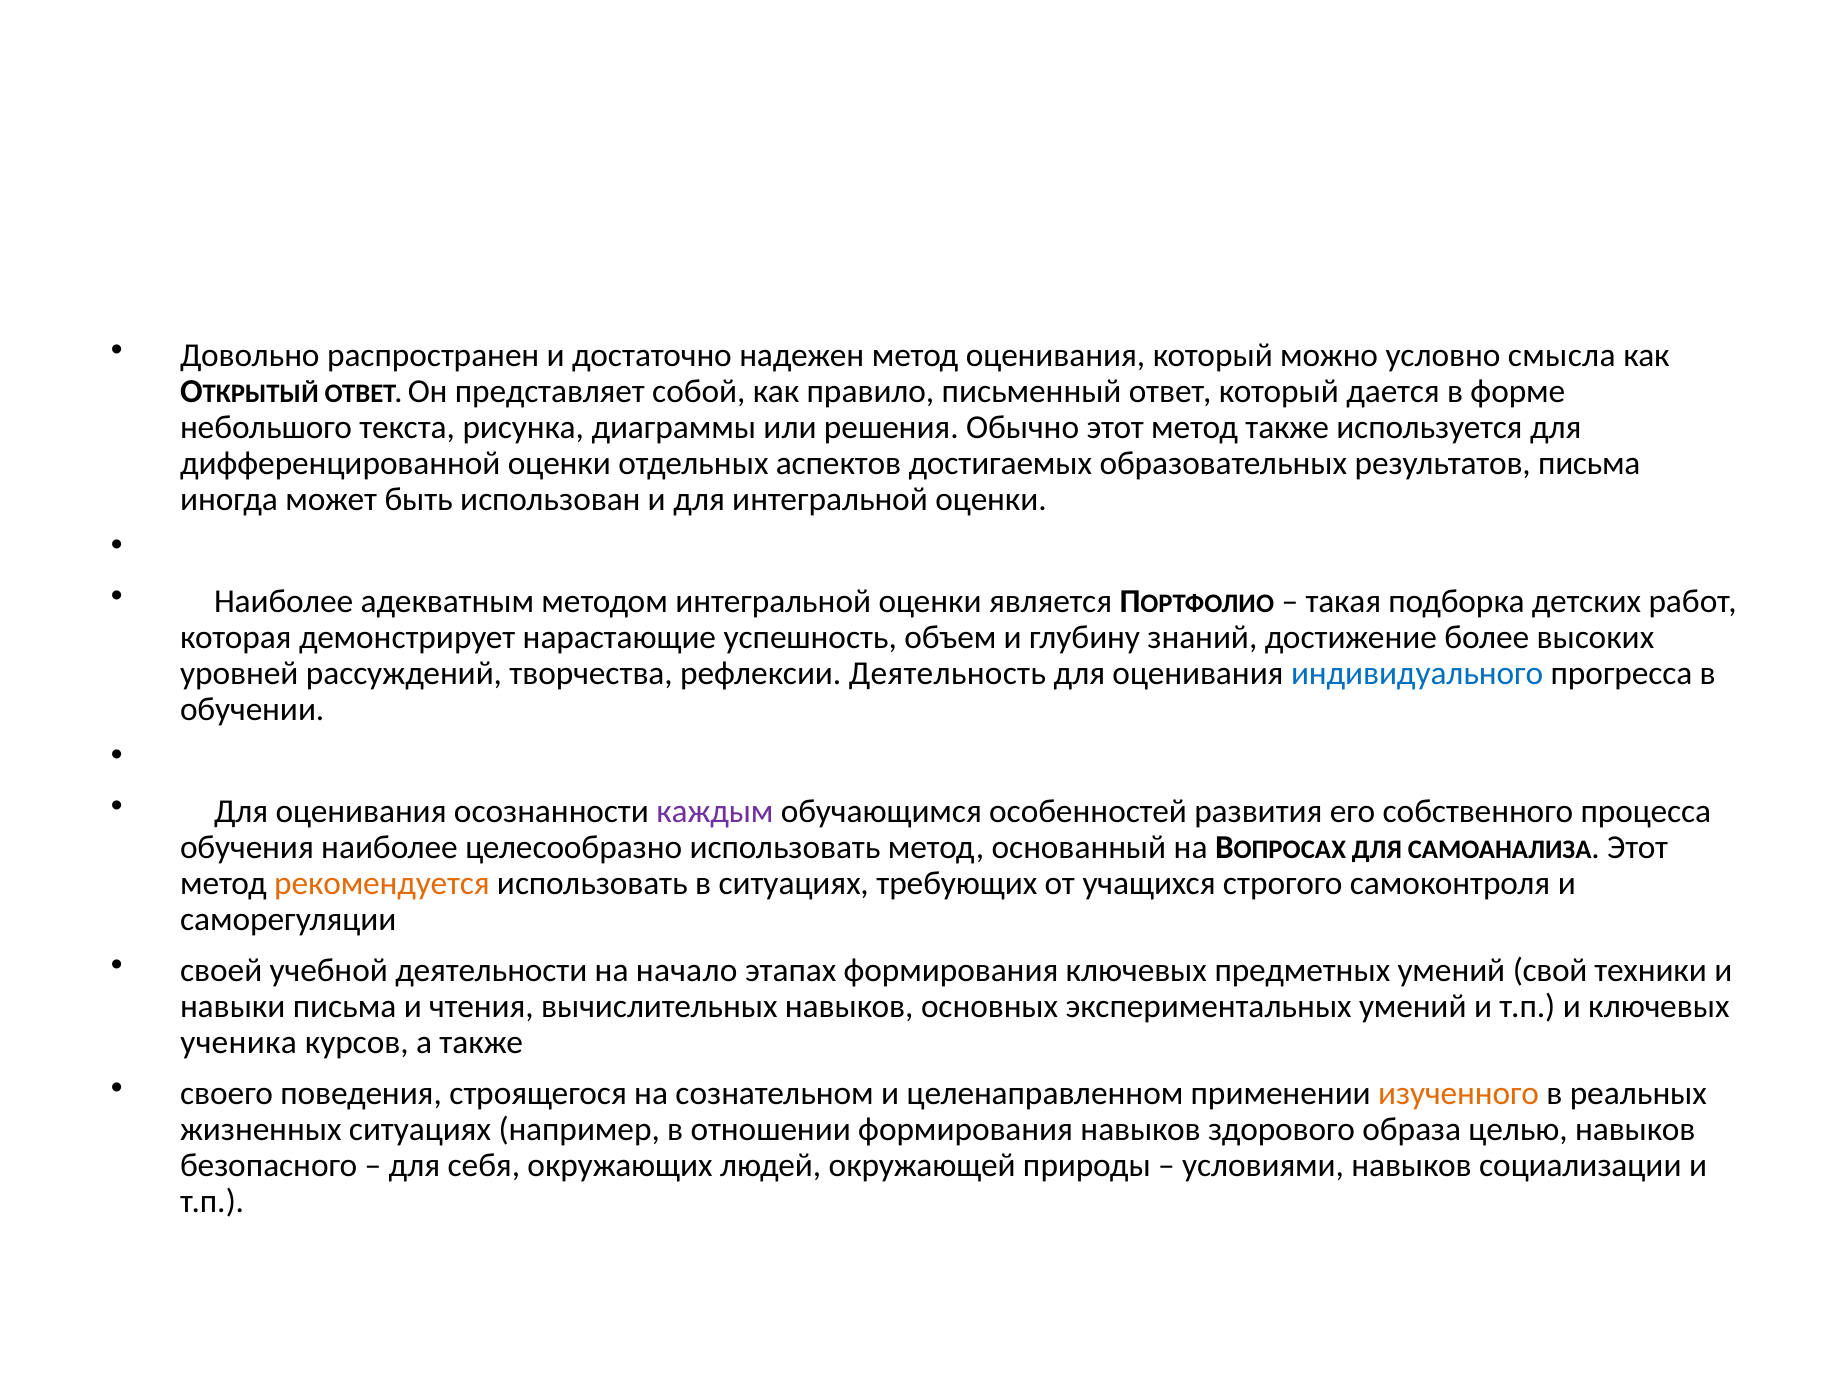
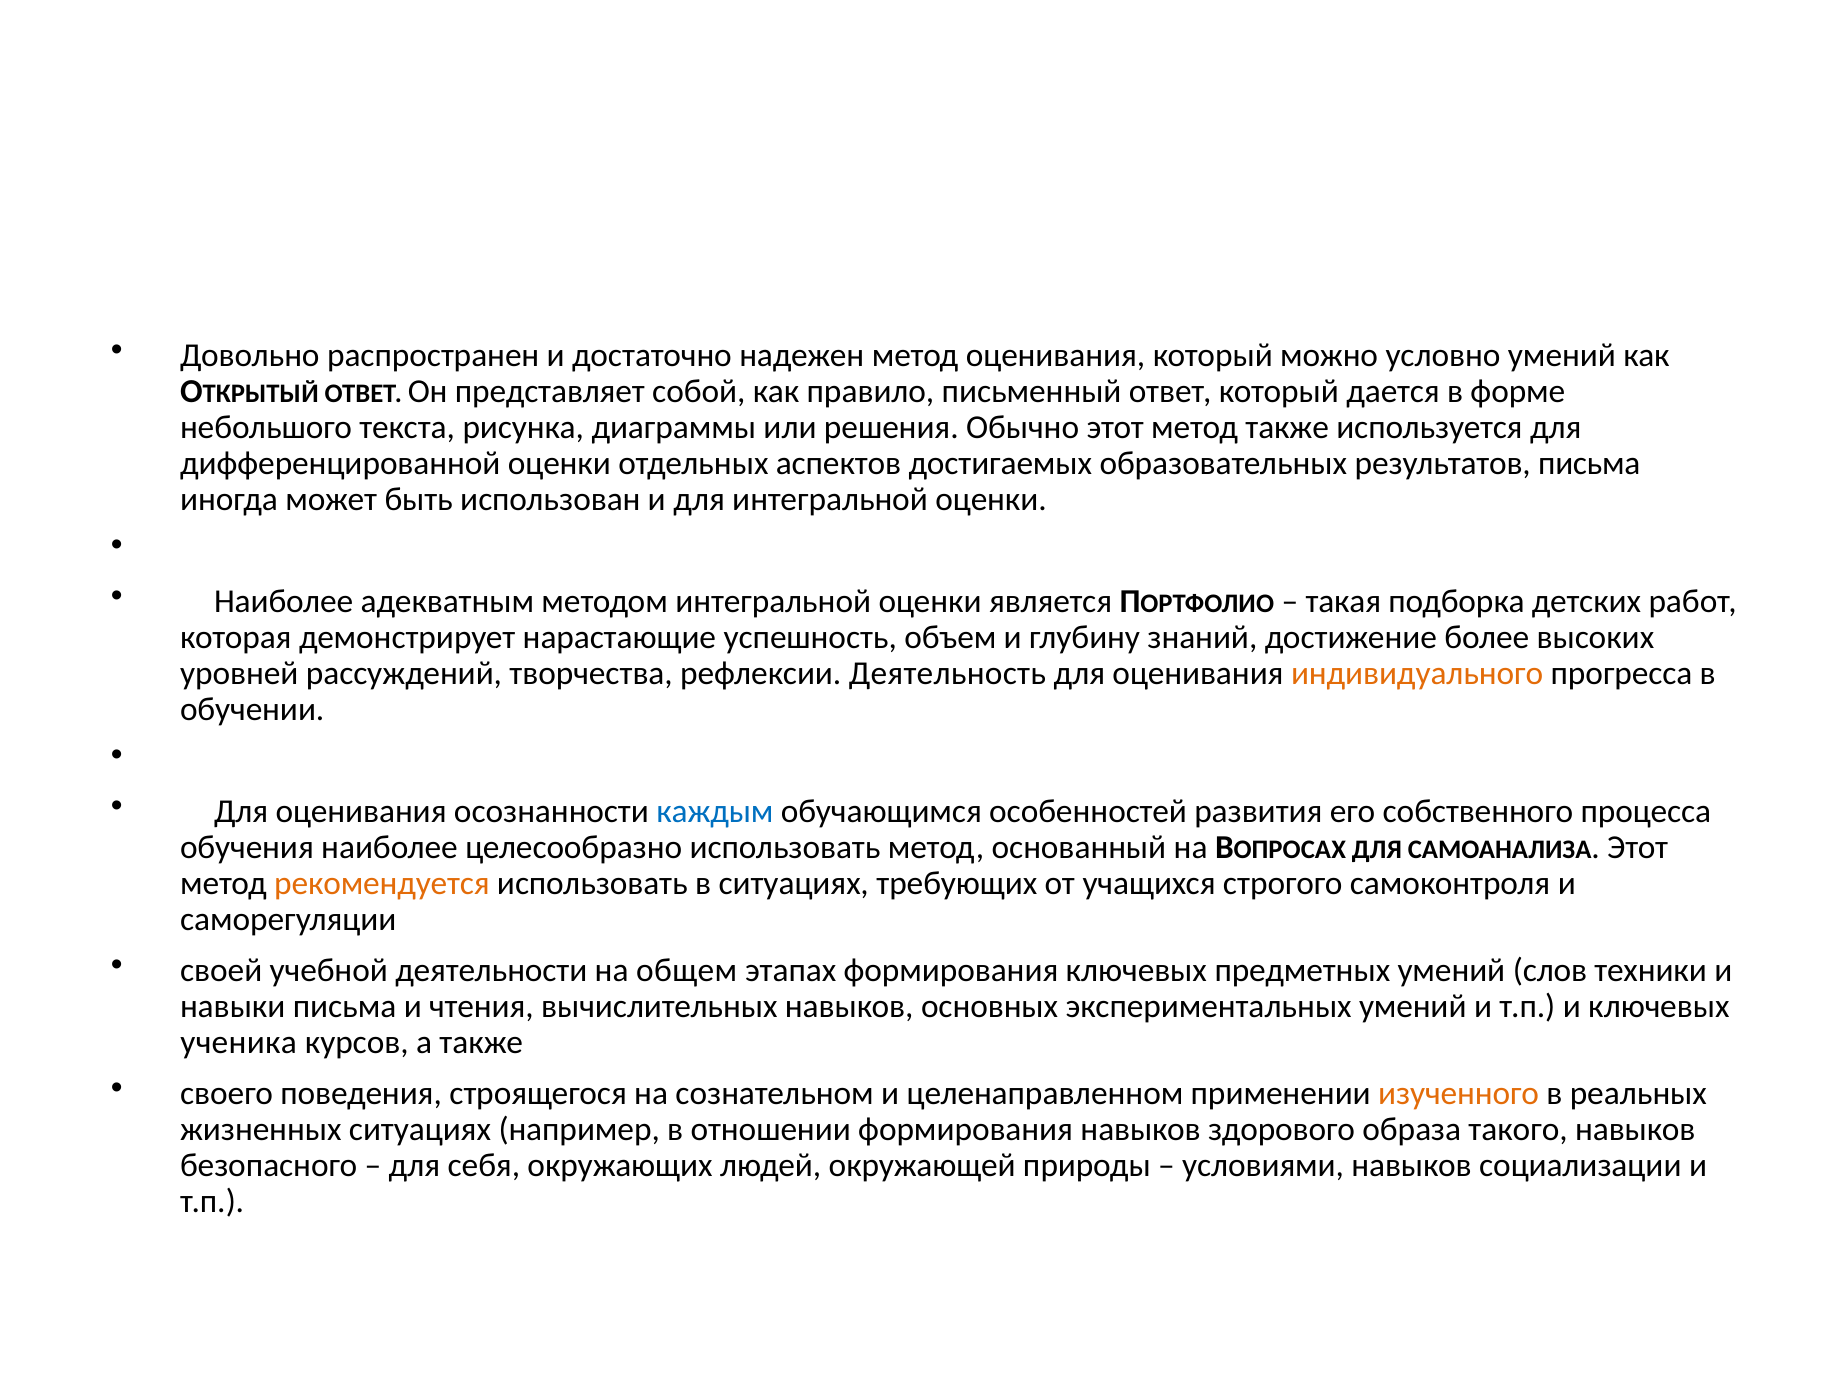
условно смысла: смысла -> умений (1562, 355)
индивидуального colour: blue -> orange (1417, 673)
каждым colour: purple -> blue (715, 811)
начало: начало -> общем (687, 970)
свой: свой -> слов (1550, 970)
целью: целью -> такого (1518, 1129)
